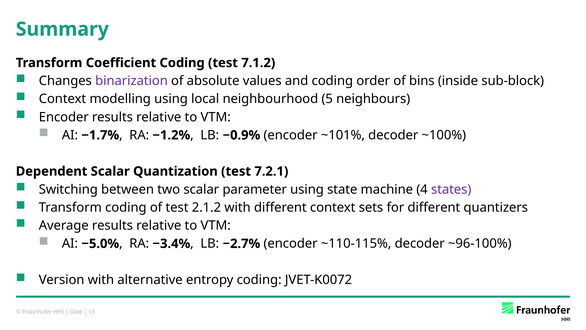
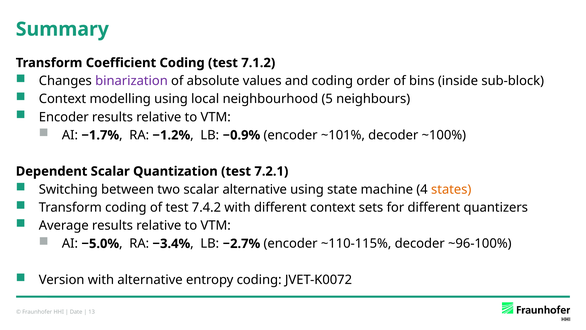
scalar parameter: parameter -> alternative (255, 189)
states colour: purple -> orange (451, 189)
2.1.2: 2.1.2 -> 7.4.2 (206, 207)
